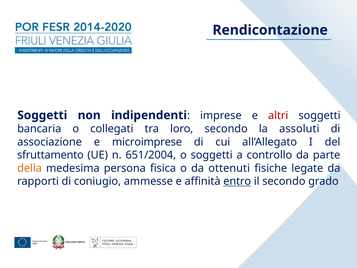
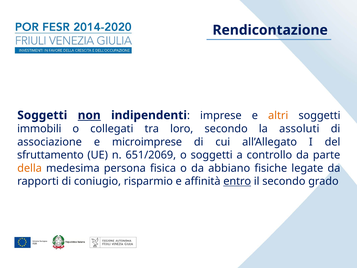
non underline: none -> present (89, 115)
altri colour: red -> orange (278, 115)
bancaria: bancaria -> immobili (39, 129)
651/2004: 651/2004 -> 651/2069 (151, 155)
ottenuti: ottenuti -> abbiano (229, 168)
ammesse: ammesse -> risparmio (148, 181)
